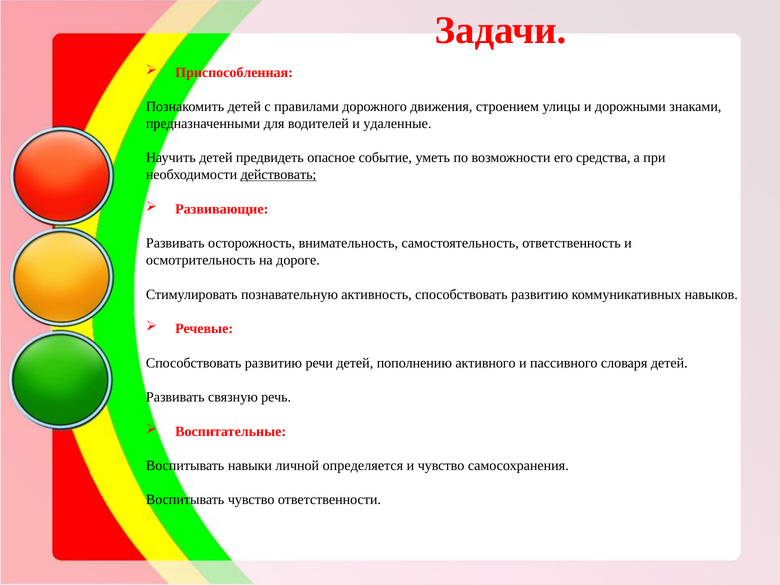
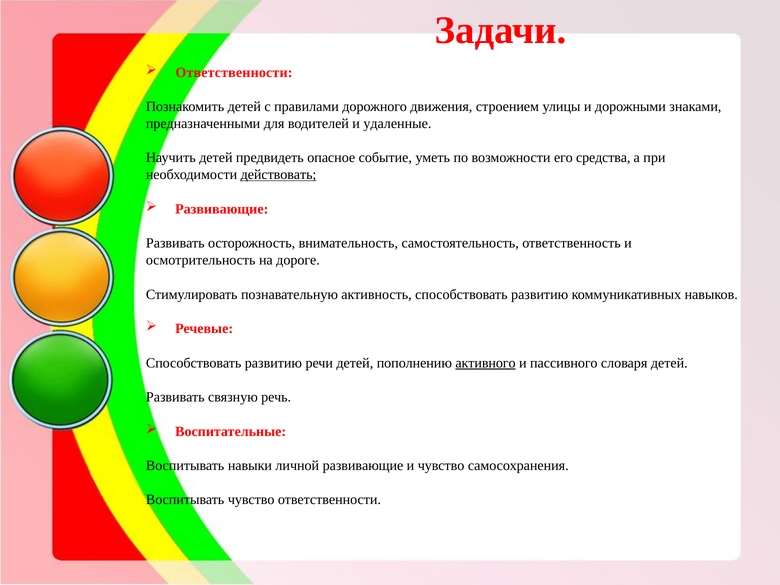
Приспособленная: Приспособленная -> Ответственности (234, 72)
активного underline: none -> present (486, 363)
личной определяется: определяется -> развивающие (363, 466)
